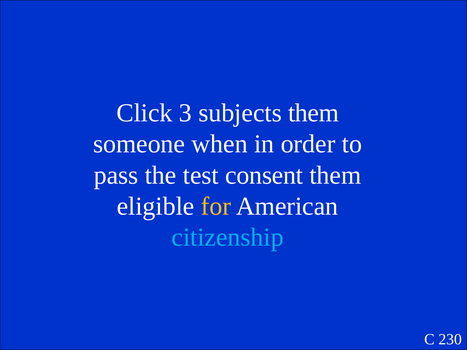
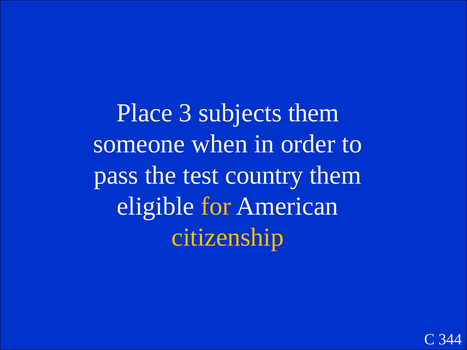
Click: Click -> Place (144, 113)
consent: consent -> country (264, 175)
citizenship colour: light blue -> yellow (228, 238)
230: 230 -> 344 (450, 339)
